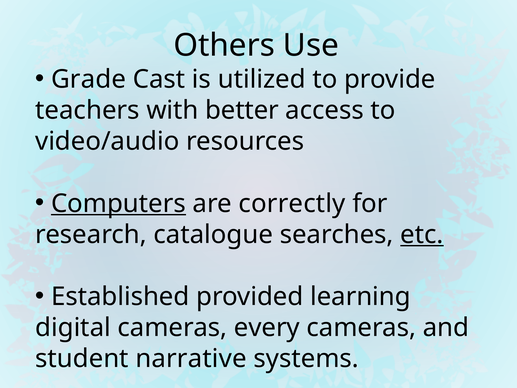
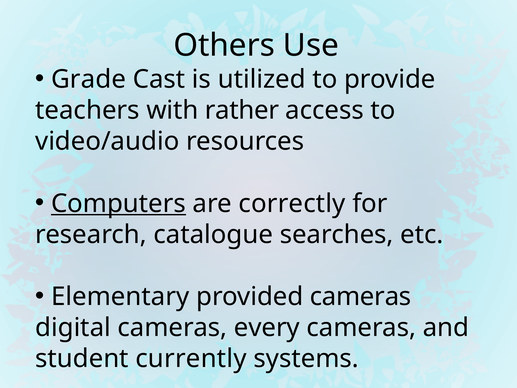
better: better -> rather (242, 110)
etc underline: present -> none (422, 234)
Established: Established -> Elementary (120, 296)
provided learning: learning -> cameras (361, 296)
narrative: narrative -> currently (191, 358)
